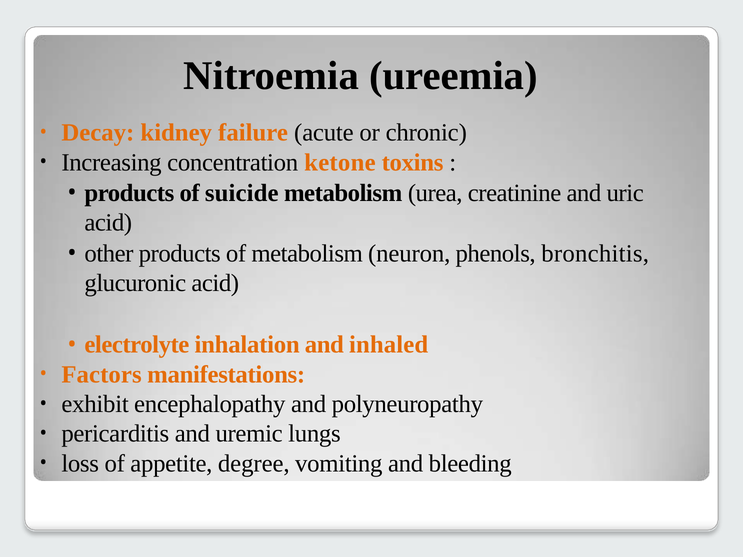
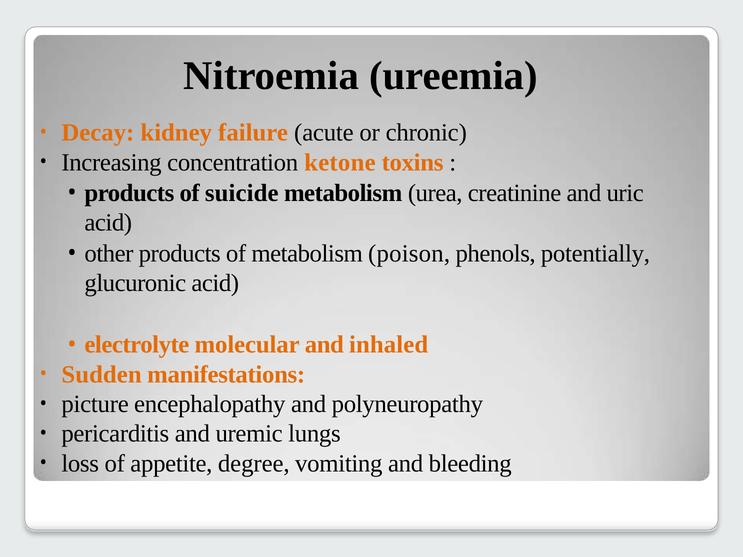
neuron: neuron -> poison (409, 254)
bronchitis: bronchitis -> potentially (595, 254)
inhalation: inhalation -> molecular (247, 345)
Factors: Factors -> Sudden (102, 374)
exhibit: exhibit -> picture (95, 404)
